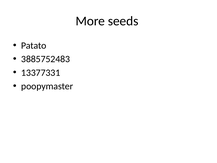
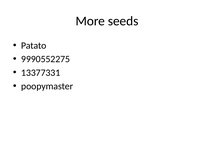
3885752483: 3885752483 -> 9990552275 (46, 59)
